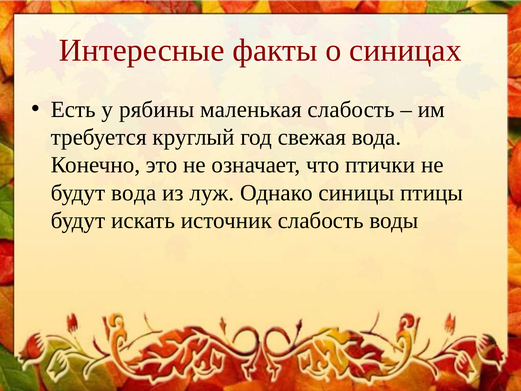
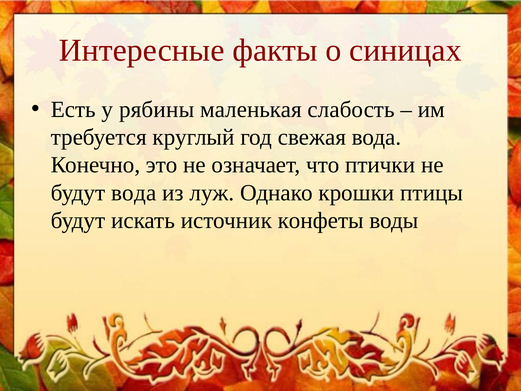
синицы: синицы -> крошки (356, 193)
источник слабость: слабость -> конфеты (321, 220)
